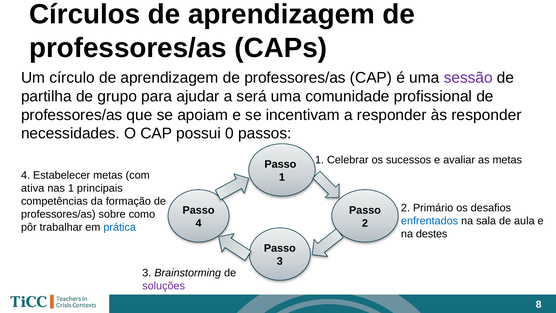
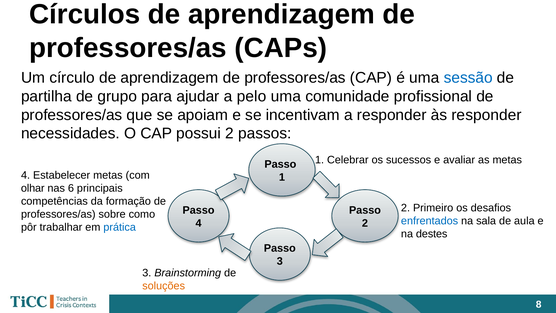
sessão colour: purple -> blue (468, 78)
será: será -> pelo (252, 96)
possui 0: 0 -> 2 (230, 133)
ativa: ativa -> olhar (33, 188)
nas 1: 1 -> 6 (71, 188)
Primário: Primário -> Primeiro (433, 208)
soluções colour: purple -> orange (164, 286)
